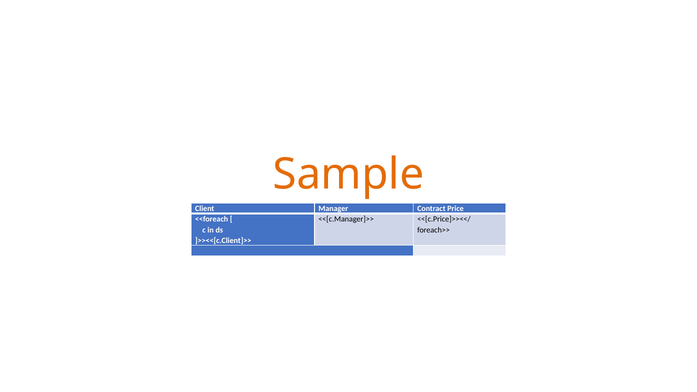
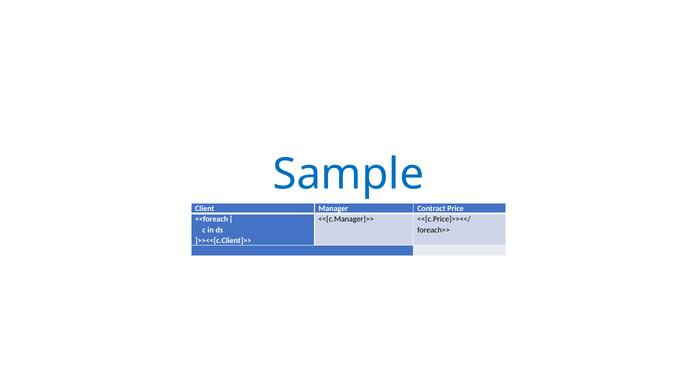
Sample colour: orange -> blue (348, 174)
